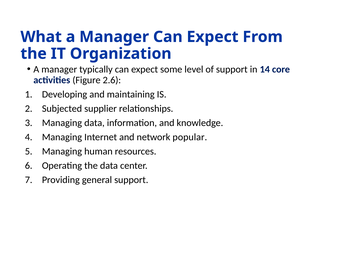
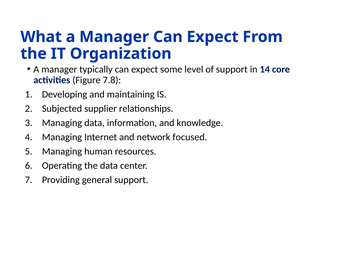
2.6: 2.6 -> 7.8 (112, 80)
popular: popular -> focused (190, 137)
